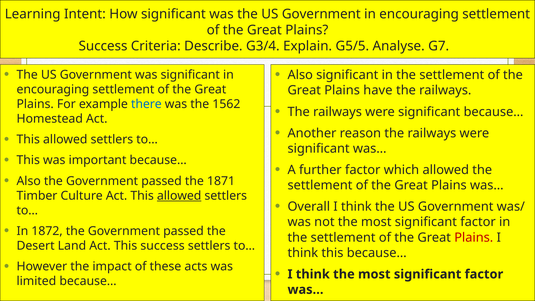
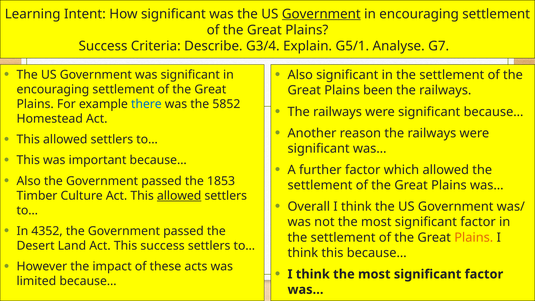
Government underline: none -> present (321, 14)
G5/5: G5/5 -> G5/1 (352, 46)
have: have -> been (378, 90)
1562: 1562 -> 5852 (226, 104)
1871: 1871 -> 1853 (221, 181)
1872: 1872 -> 4352 (47, 231)
Plains colour: red -> orange (474, 237)
